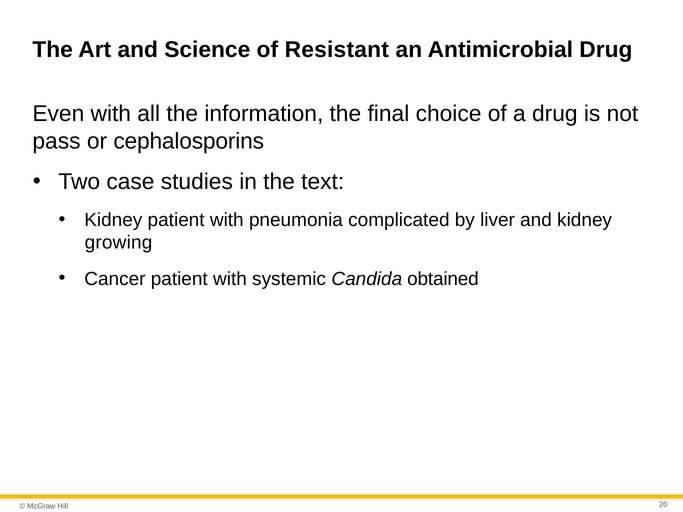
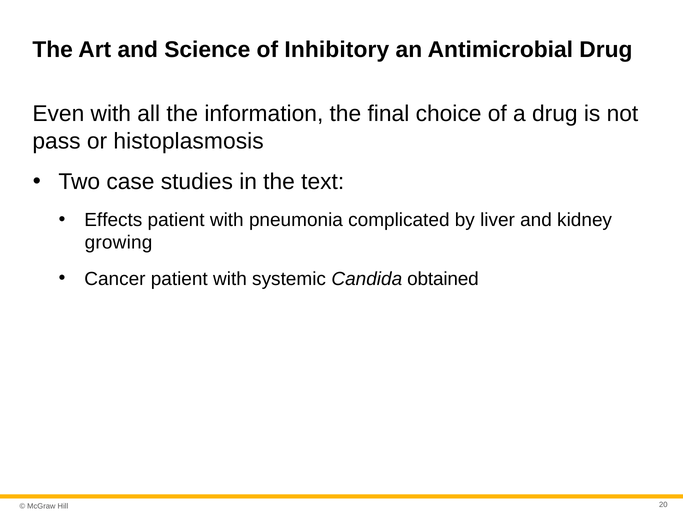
Resistant: Resistant -> Inhibitory (337, 50)
cephalosporins: cephalosporins -> histoplasmosis (189, 141)
Kidney: Kidney -> Effects (113, 220)
